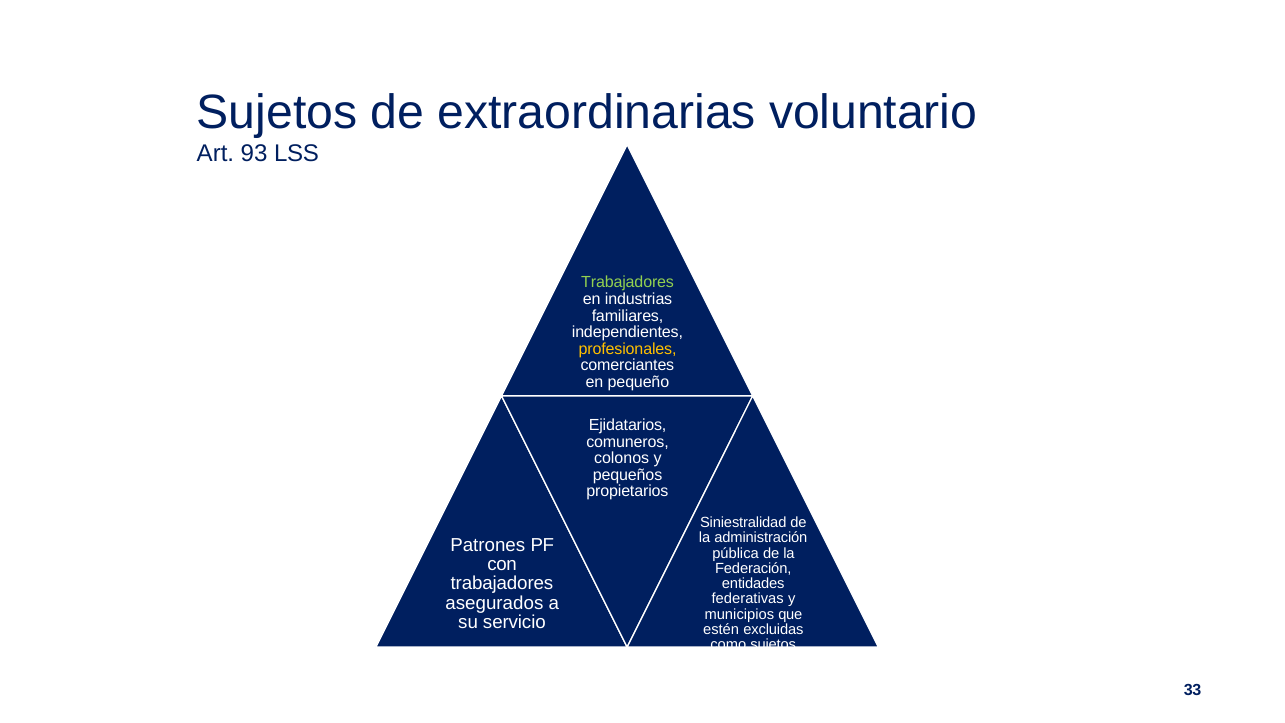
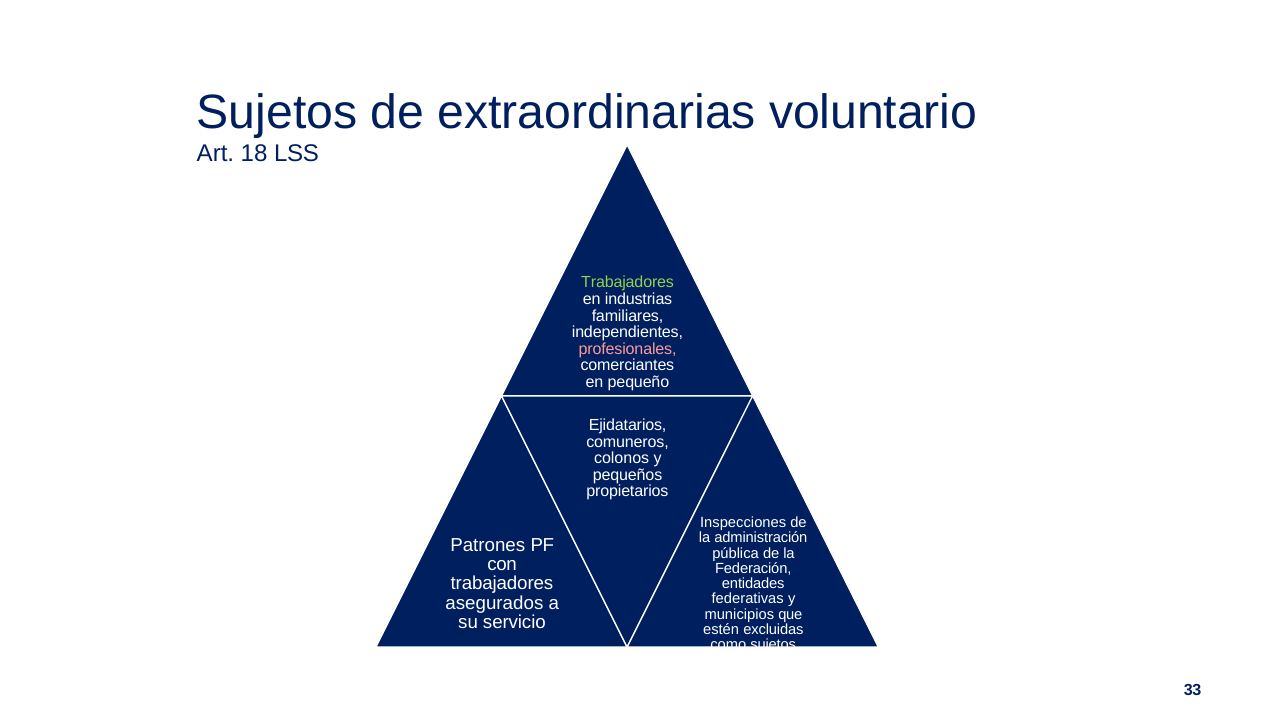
93: 93 -> 18 (254, 153)
profesionales colour: yellow -> pink (628, 349)
Siniestralidad: Siniestralidad -> Inspecciones (743, 523)
